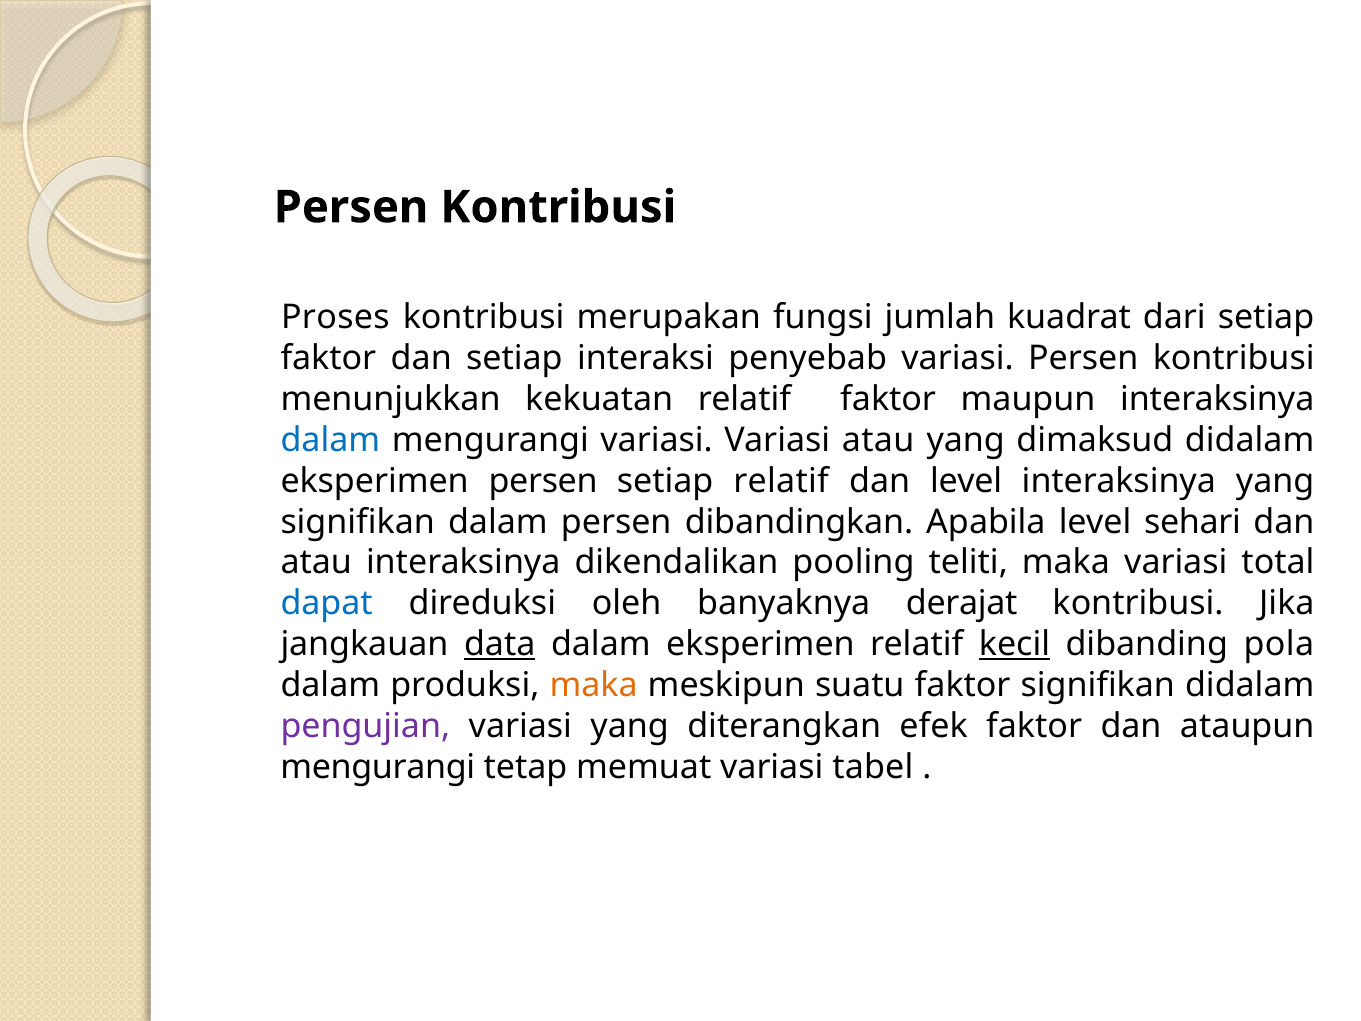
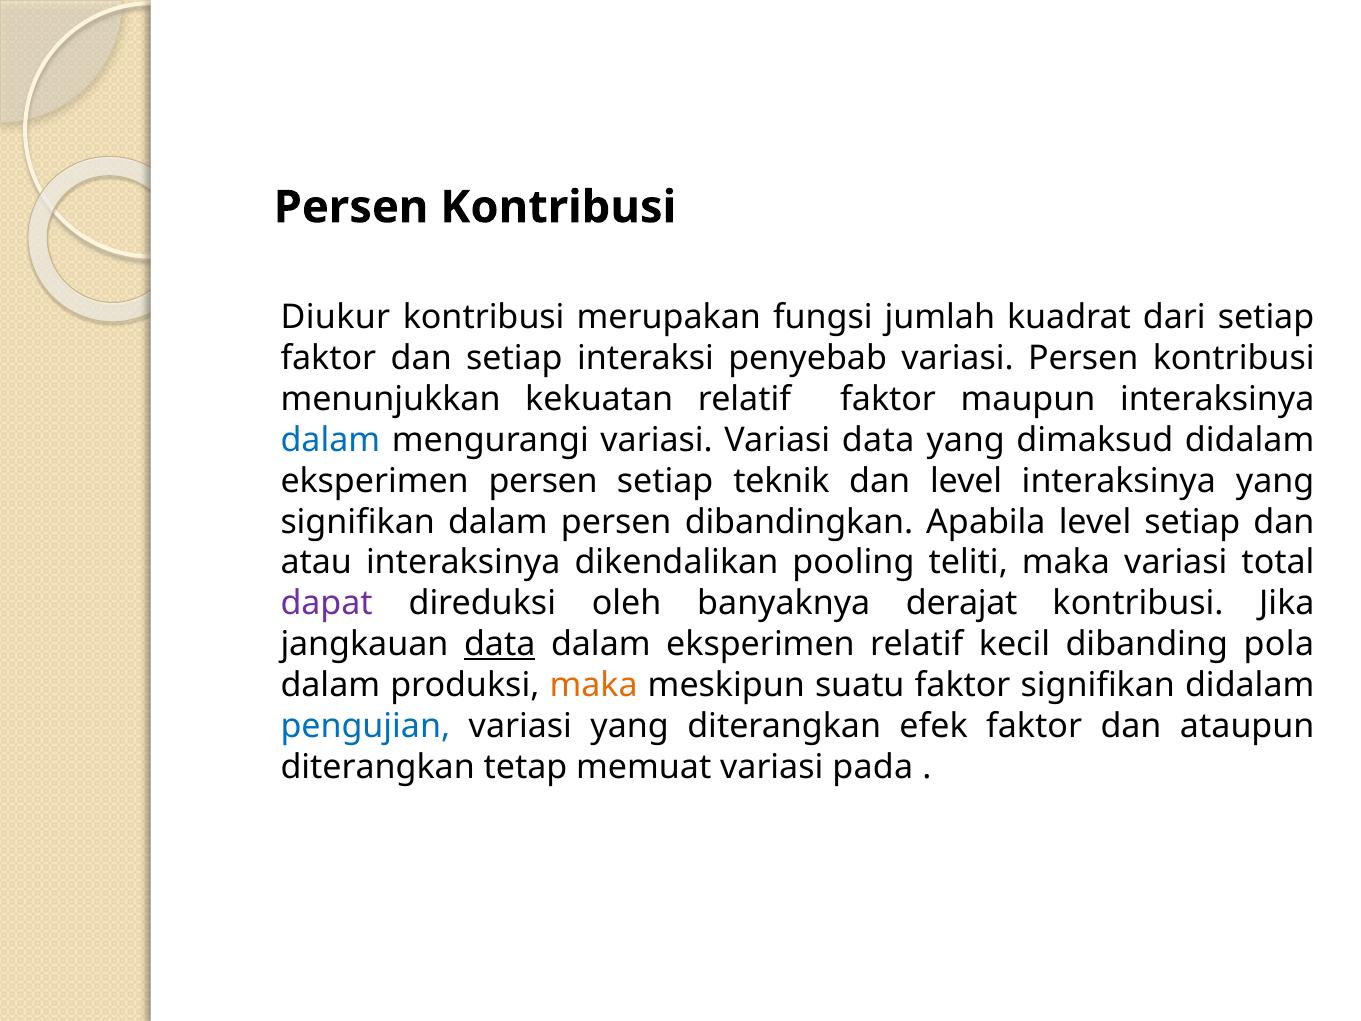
Proses: Proses -> Diukur (335, 318)
Variasi atau: atau -> data (878, 440)
setiap relatif: relatif -> teknik (781, 481)
level sehari: sehari -> setiap (1192, 522)
dapat colour: blue -> purple (327, 603)
kecil underline: present -> none (1014, 644)
pengujian colour: purple -> blue (365, 726)
mengurangi: mengurangi -> diterangkan (378, 767)
tabel: tabel -> pada (873, 767)
